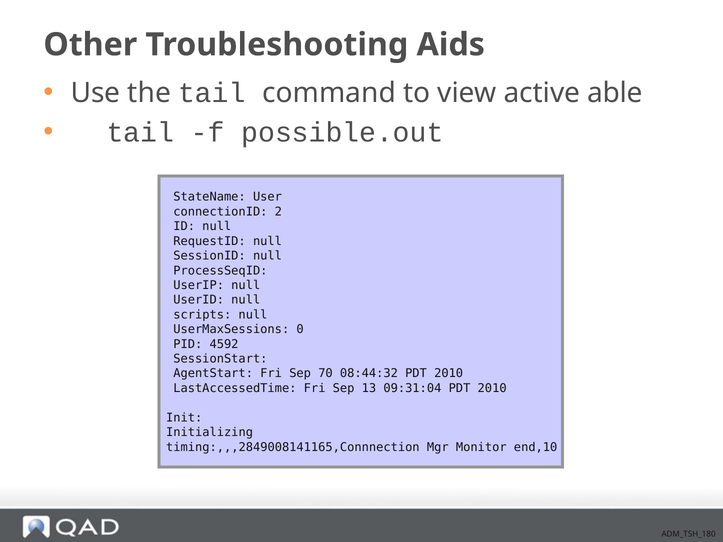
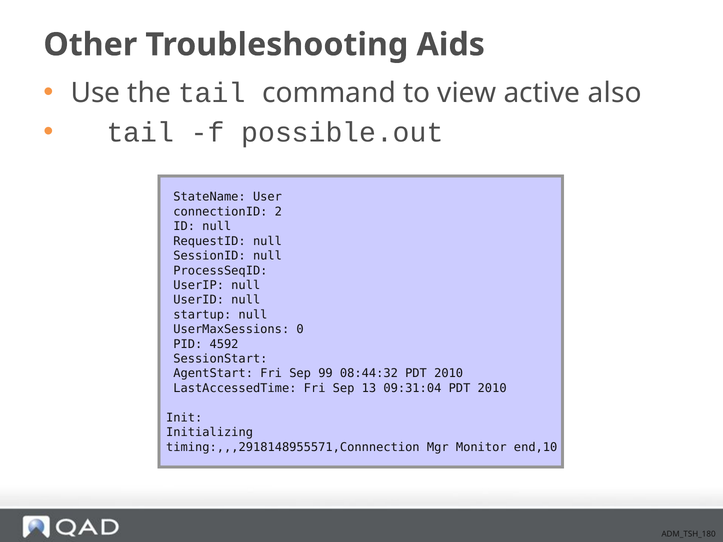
able: able -> also (615, 93)
scripts: scripts -> startup (202, 315)
70: 70 -> 99 (326, 374)
timing:,,,2849008141165,Connnection: timing:,,,2849008141165,Connnection -> timing:,,,2918148955571,Connnection (293, 447)
